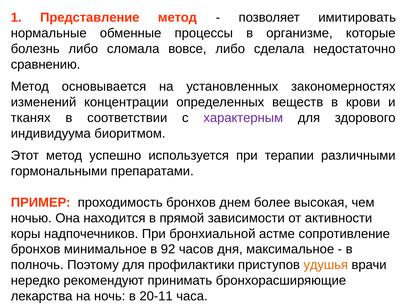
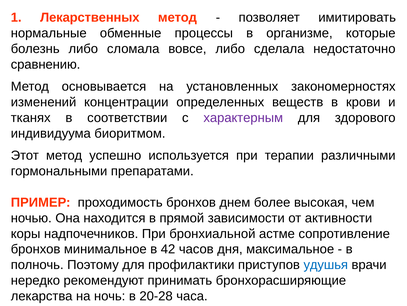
Представление: Представление -> Лекарственных (90, 17)
92: 92 -> 42 (168, 249)
удушья colour: orange -> blue (326, 264)
20-11: 20-11 -> 20-28 (156, 296)
